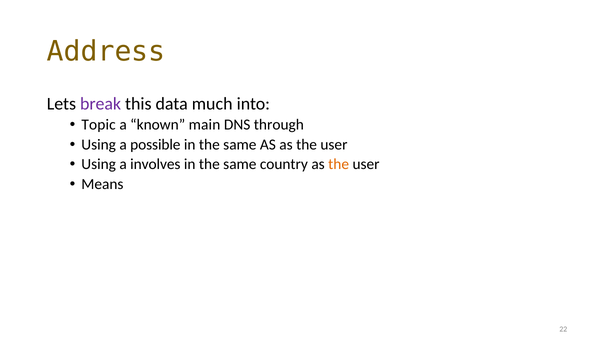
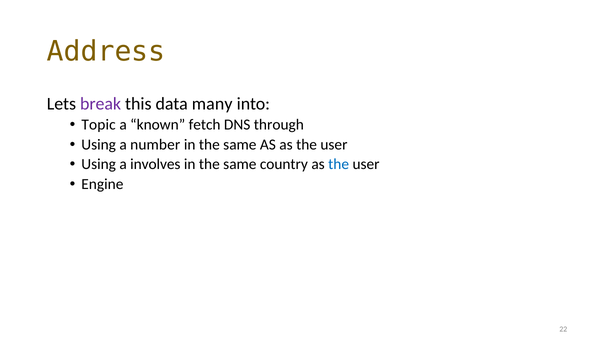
much: much -> many (212, 104)
main: main -> fetch (205, 125)
possible: possible -> number (155, 145)
the colour: orange -> blue (339, 164)
Means: Means -> Engine (102, 184)
